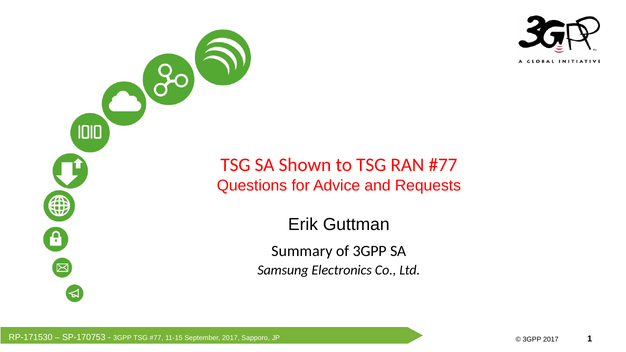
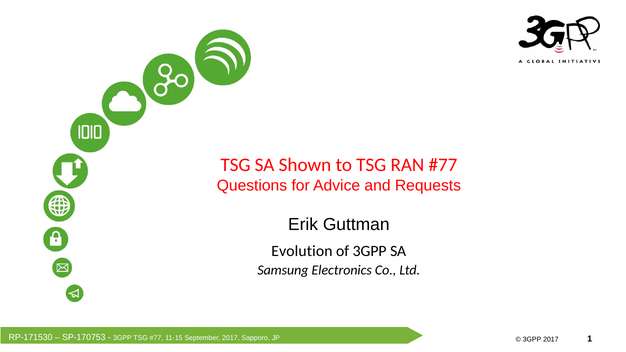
Summary: Summary -> Evolution (302, 251)
